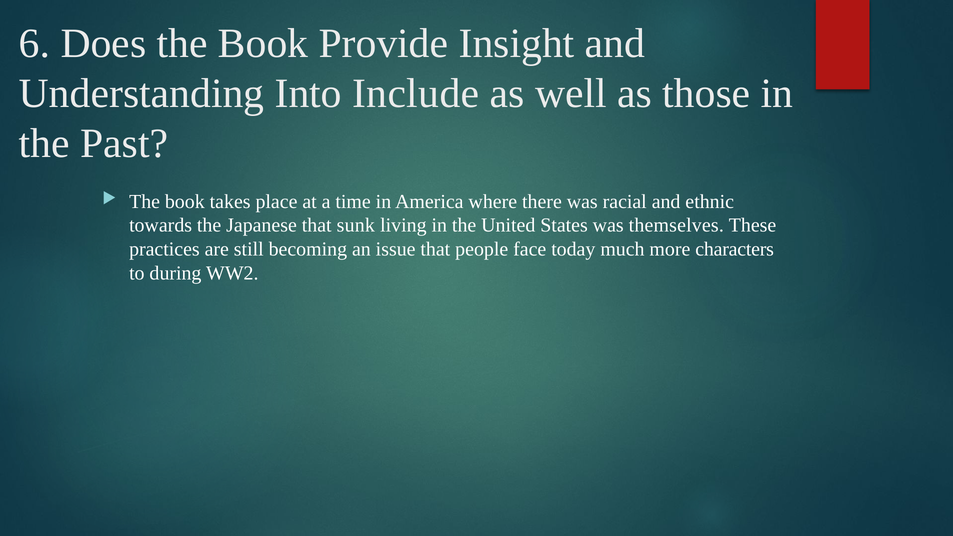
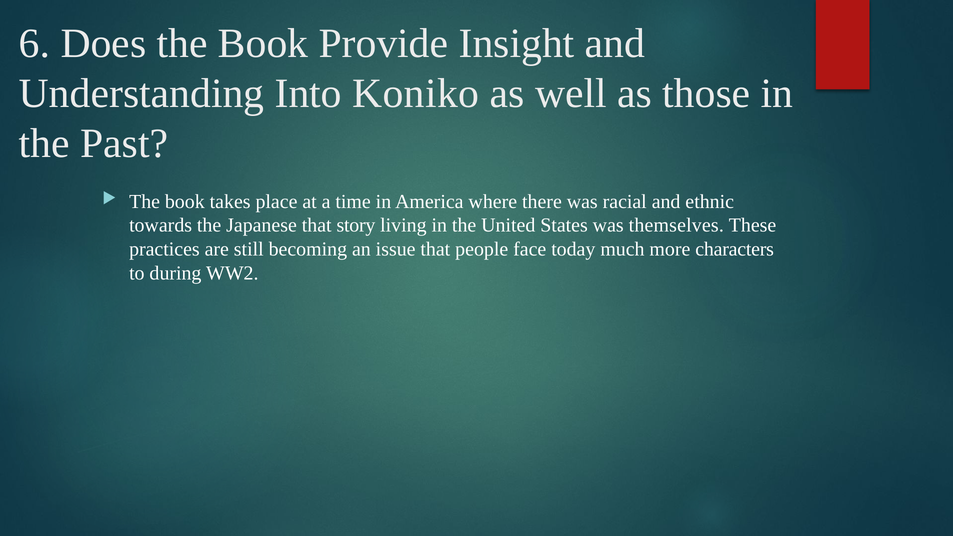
Include: Include -> Koniko (416, 93)
sunk: sunk -> story (356, 225)
